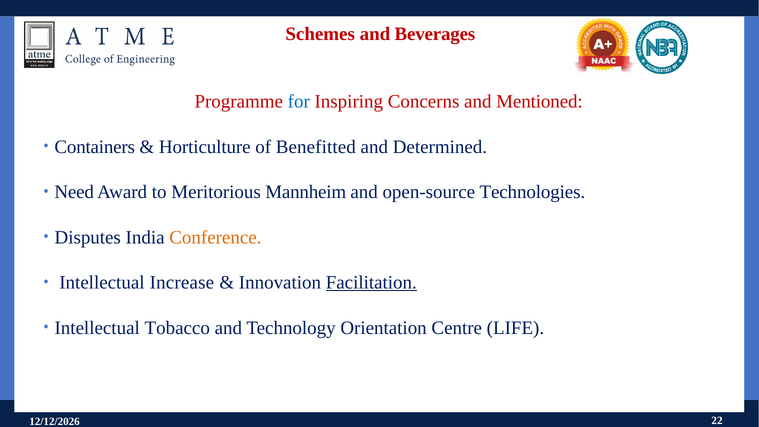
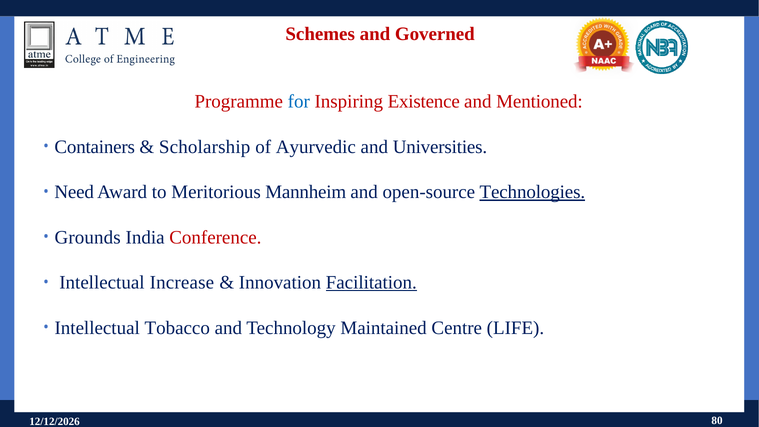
Beverages: Beverages -> Governed (435, 34)
Concerns: Concerns -> Existence (424, 102)
Horticulture: Horticulture -> Scholarship (205, 147)
Benefitted: Benefitted -> Ayurvedic (316, 147)
Determined: Determined -> Universities (440, 147)
Technologies underline: none -> present (532, 192)
Disputes: Disputes -> Grounds (88, 237)
Conference colour: orange -> red (215, 237)
Orientation: Orientation -> Maintained (384, 328)
22: 22 -> 80 (717, 421)
